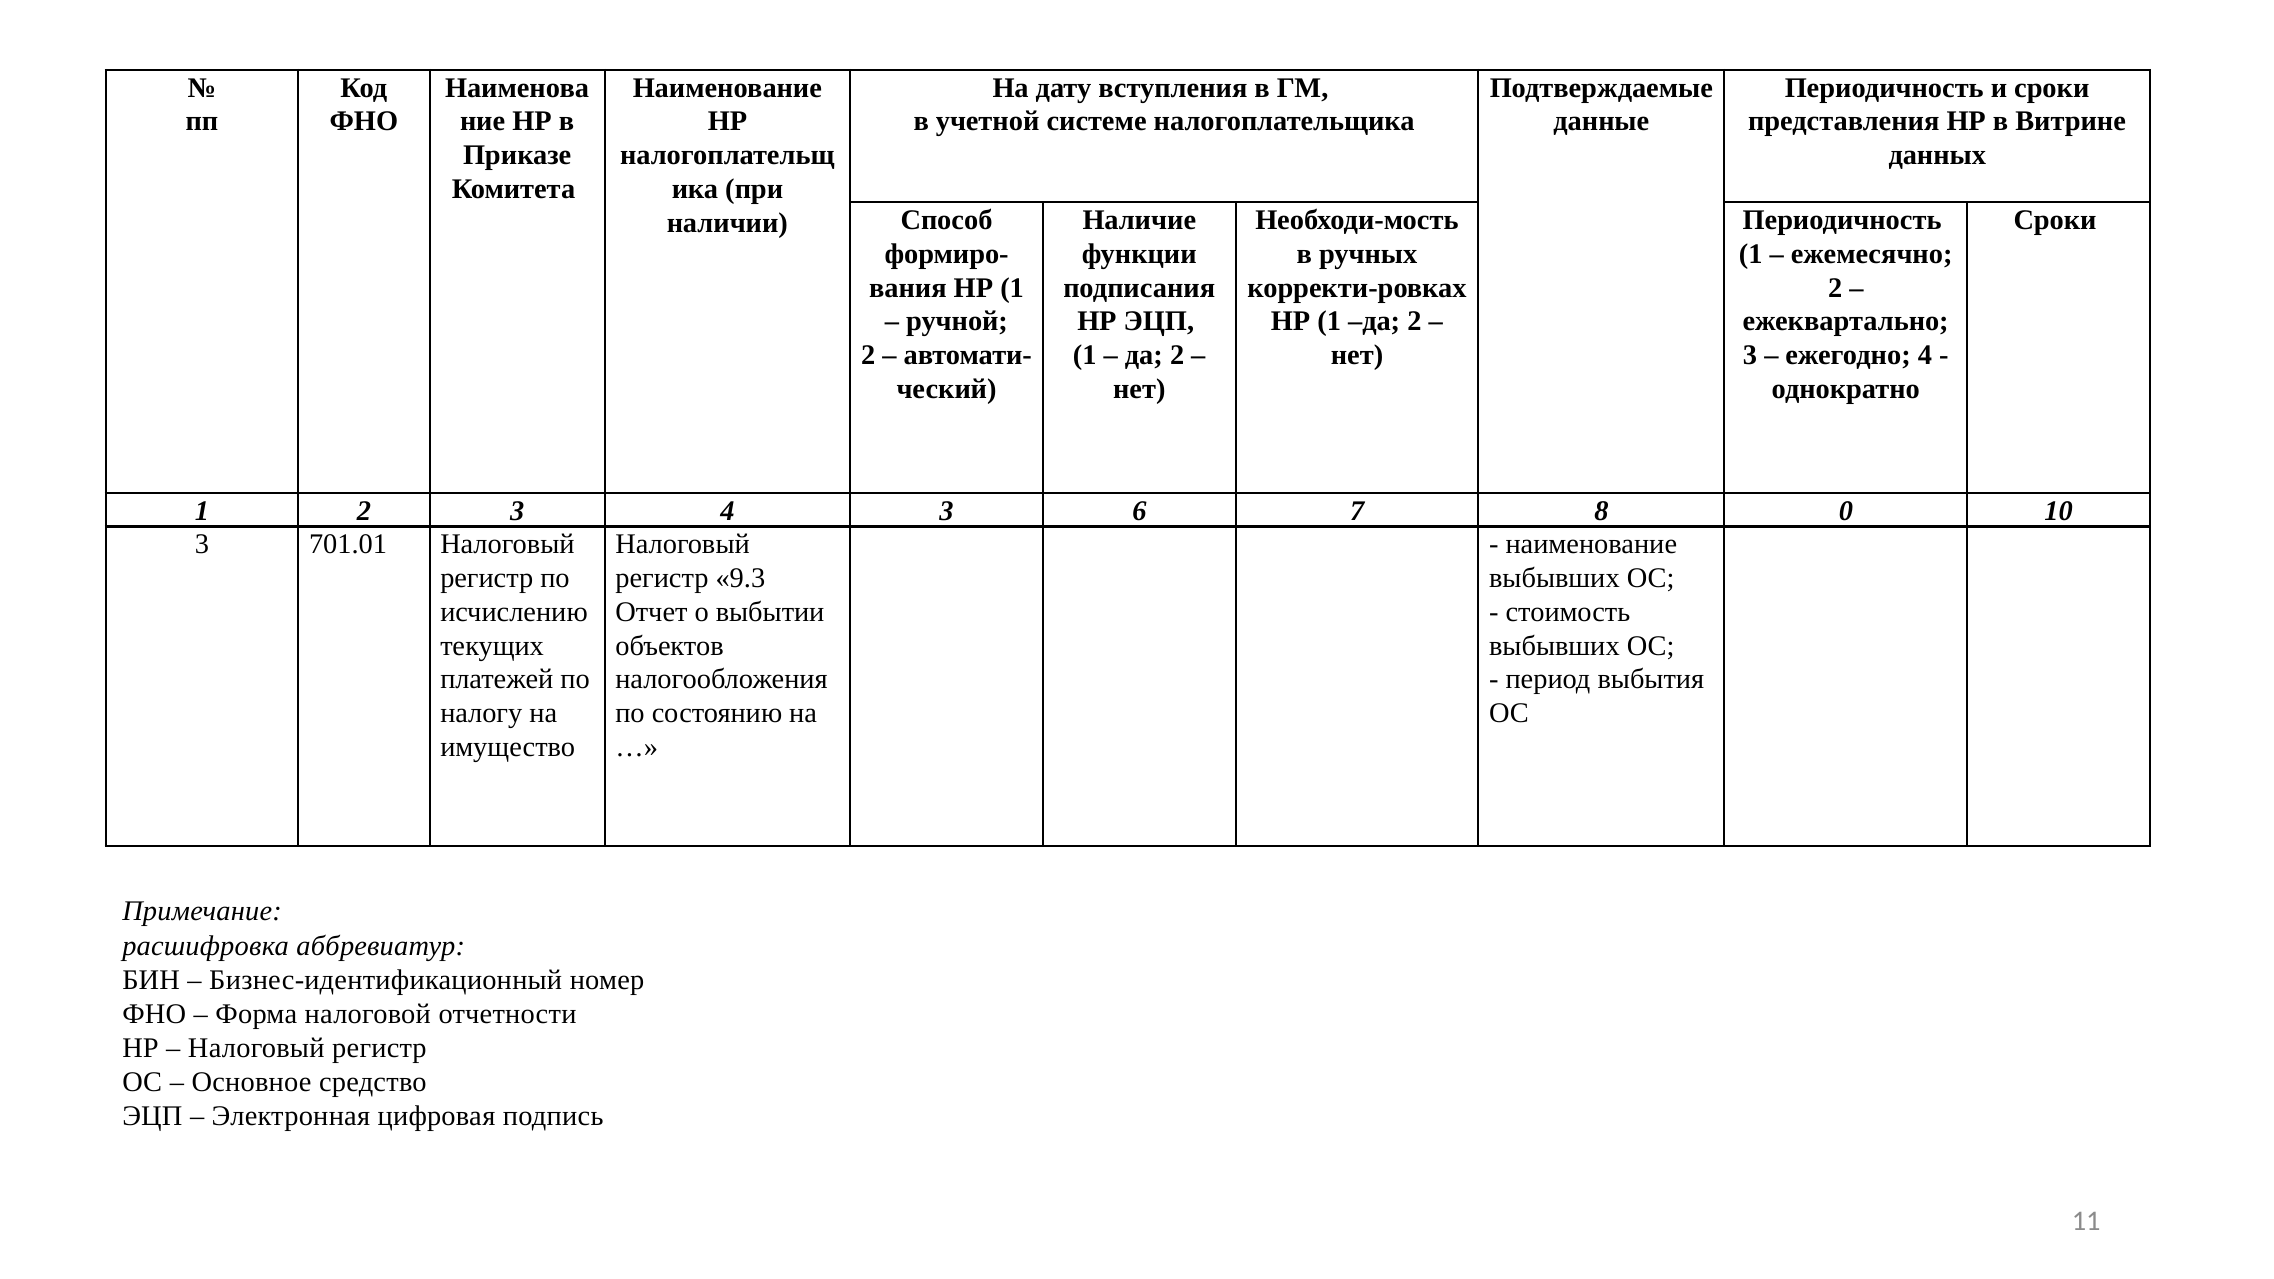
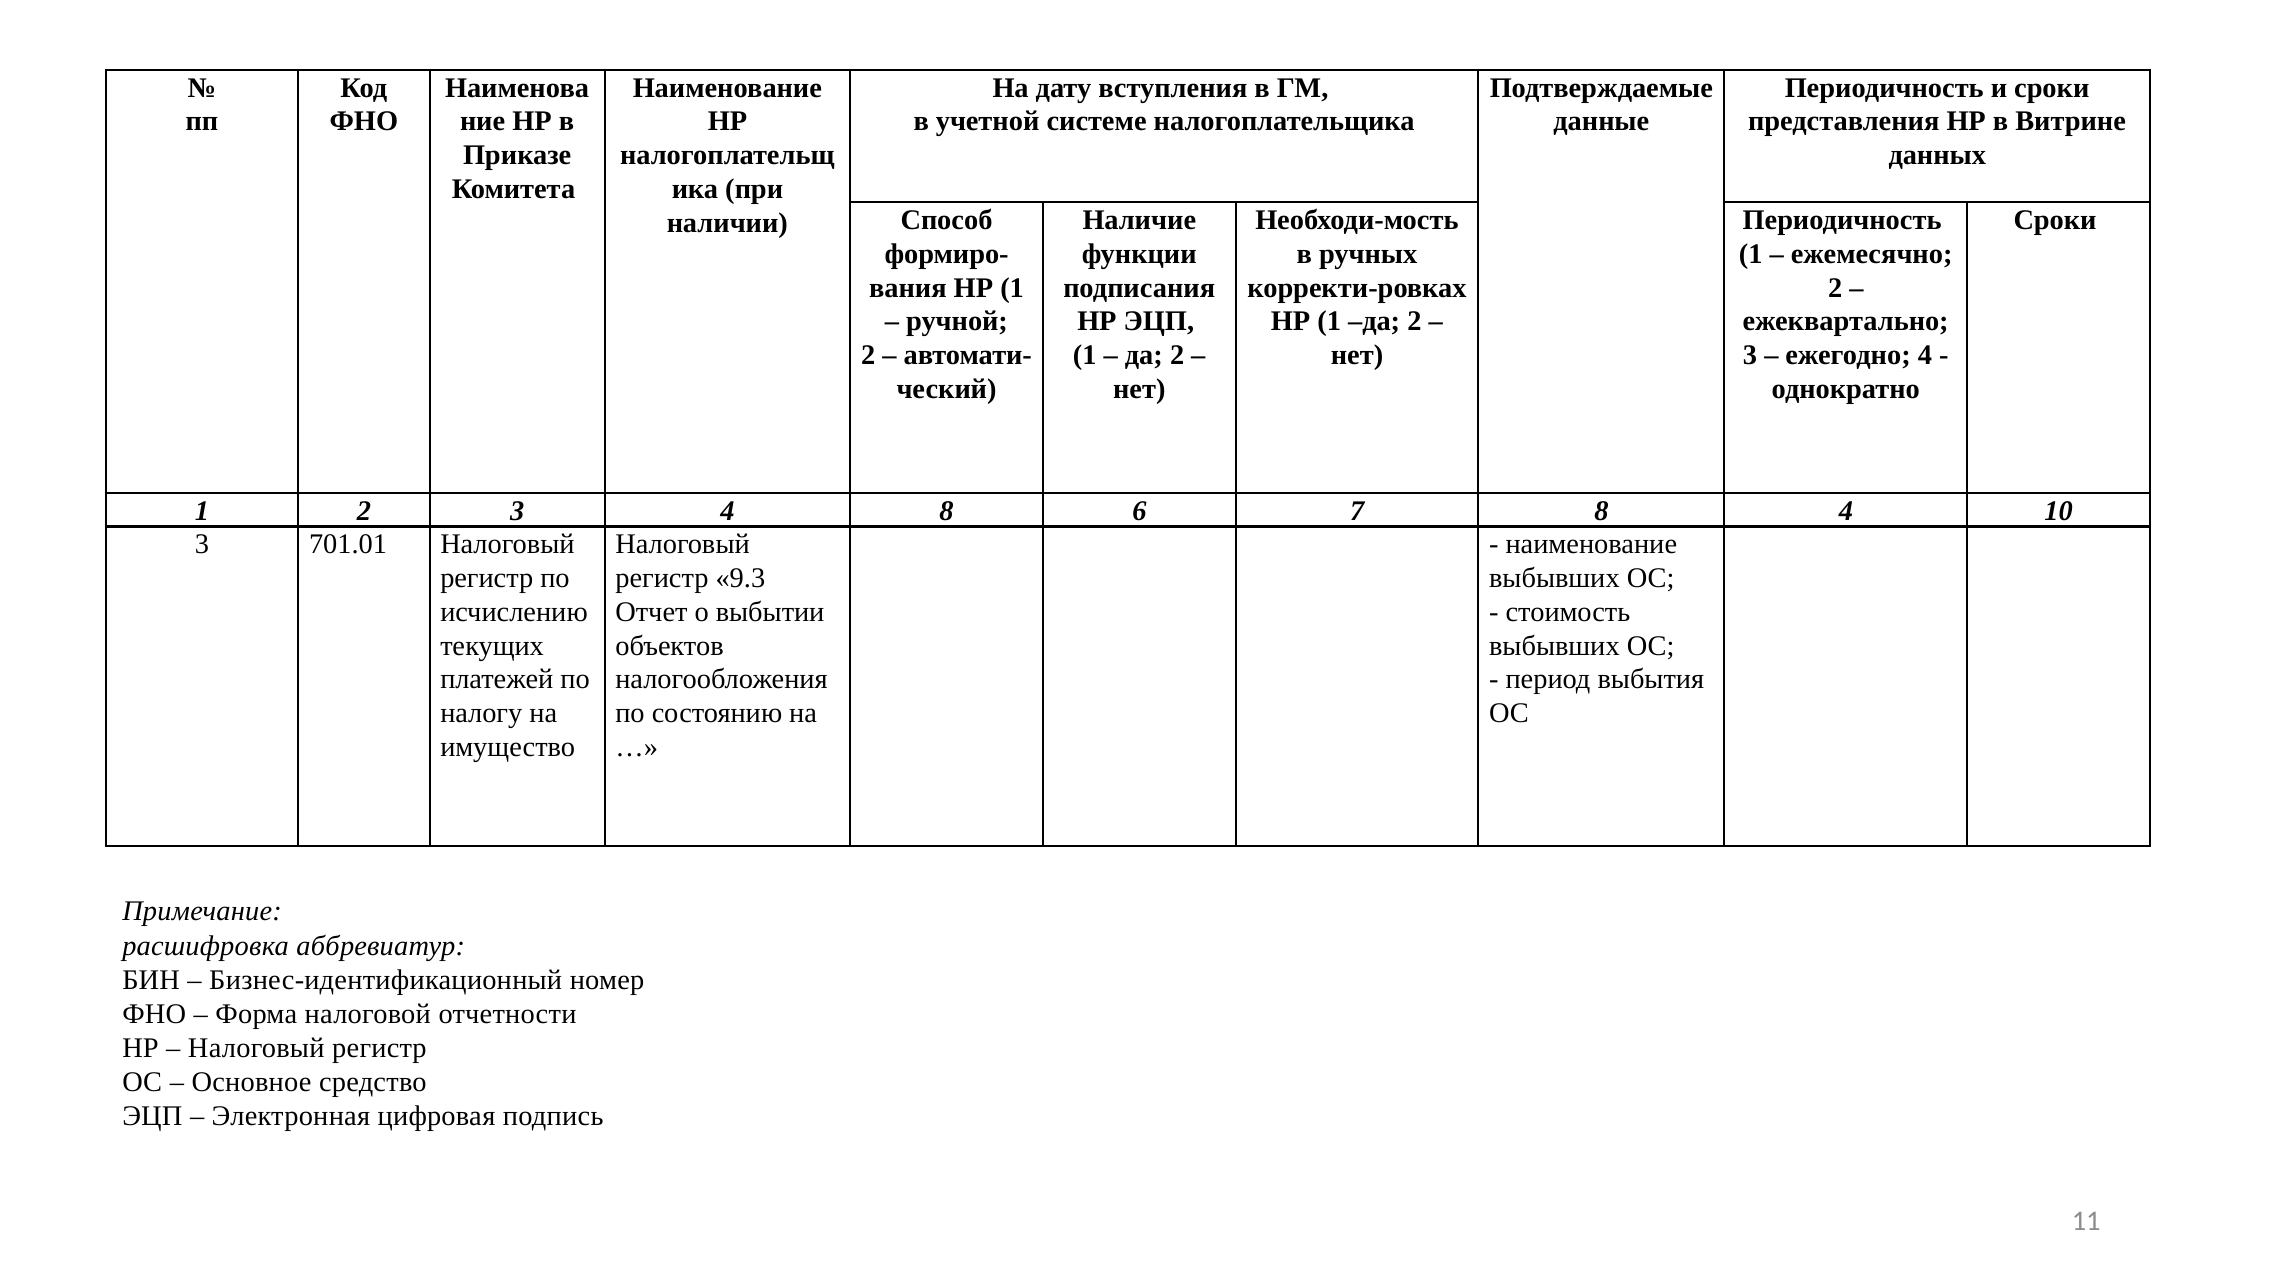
4 3: 3 -> 8 (947, 511)
8 0: 0 -> 4 (1846, 511)
